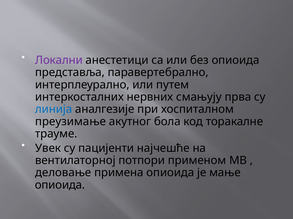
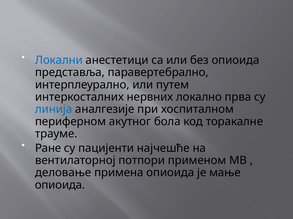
Локални colour: purple -> blue (59, 60)
смањују: смањују -> локално (199, 97)
преузимање: преузимање -> периферном (71, 122)
Увек: Увек -> Ране (48, 149)
